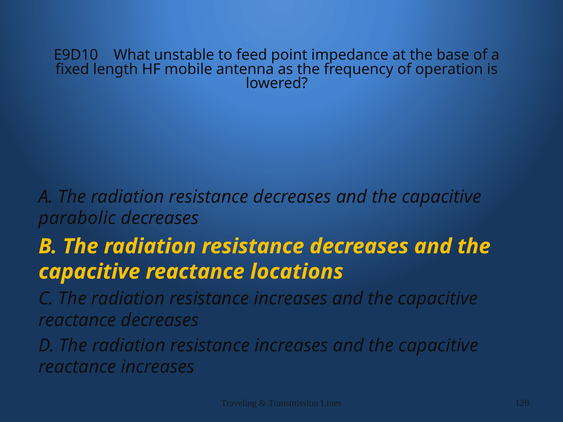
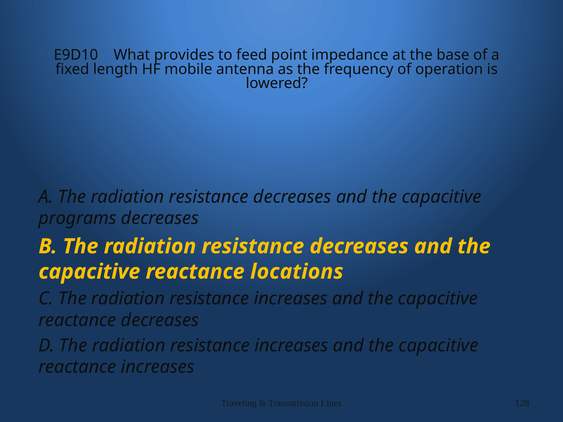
unstable: unstable -> provides (184, 55)
parabolic: parabolic -> programs (77, 218)
